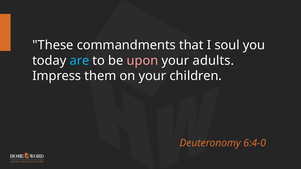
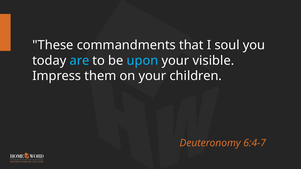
upon colour: pink -> light blue (143, 61)
adults: adults -> visible (213, 61)
6:4-0: 6:4-0 -> 6:4-7 (255, 143)
